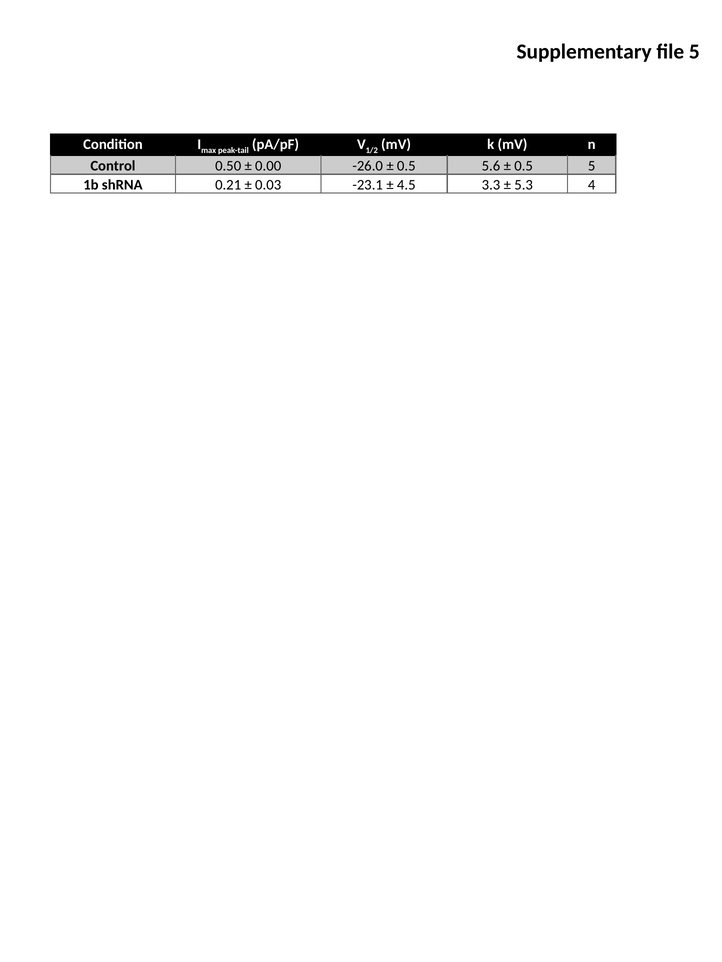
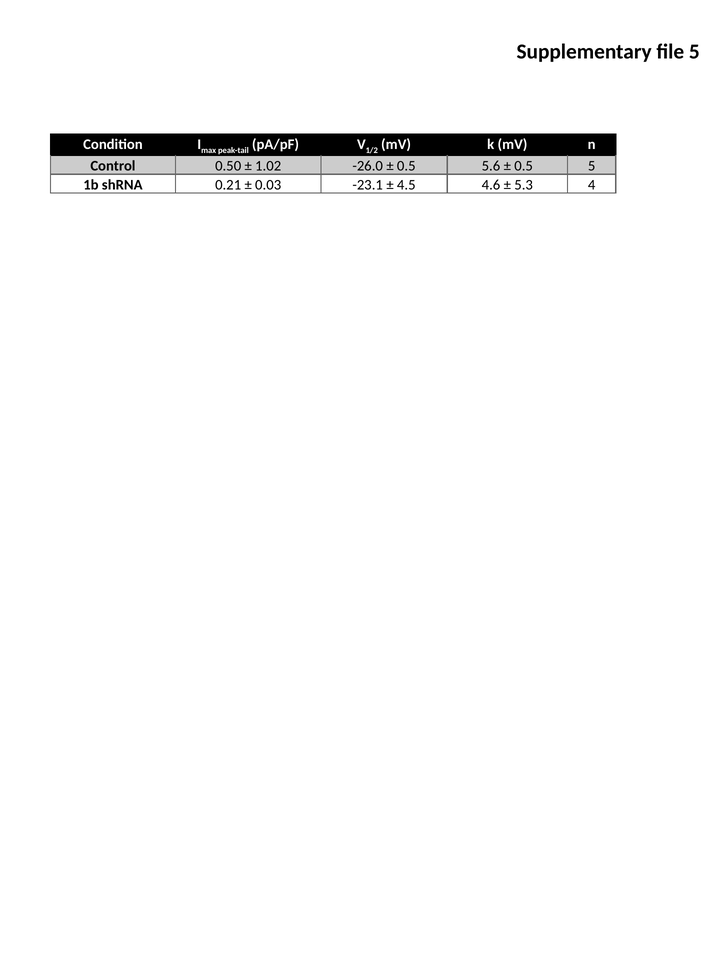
0.00: 0.00 -> 1.02 (268, 166)
3.3: 3.3 -> 4.6 (491, 185)
